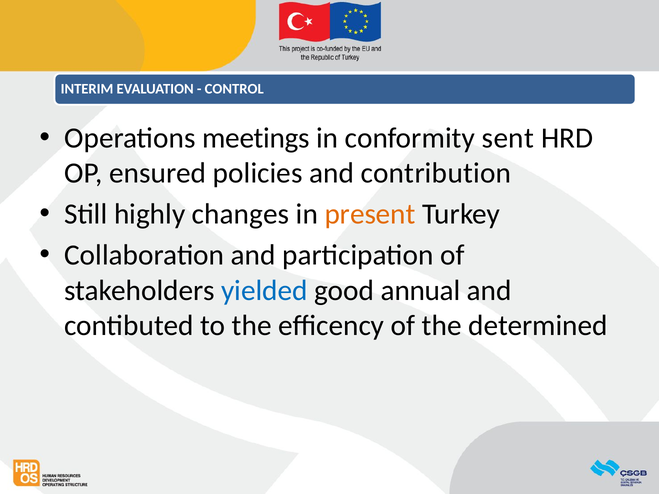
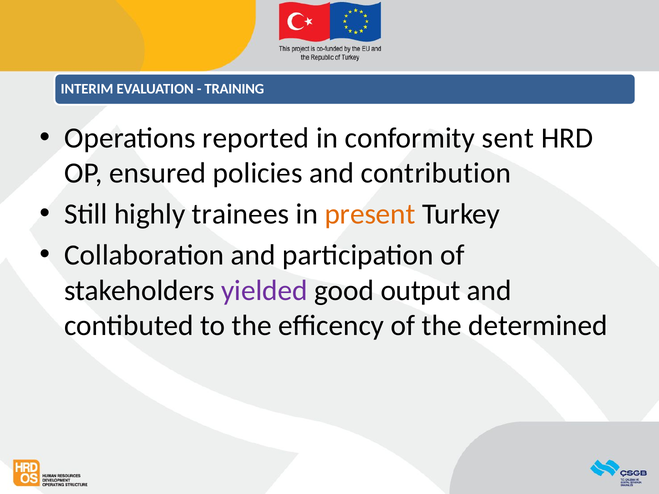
CONTROL: CONTROL -> TRAINING (234, 89)
meetings: meetings -> reported (256, 138)
changes: changes -> trainees (241, 214)
yielded colour: blue -> purple (264, 291)
annual: annual -> output (421, 291)
